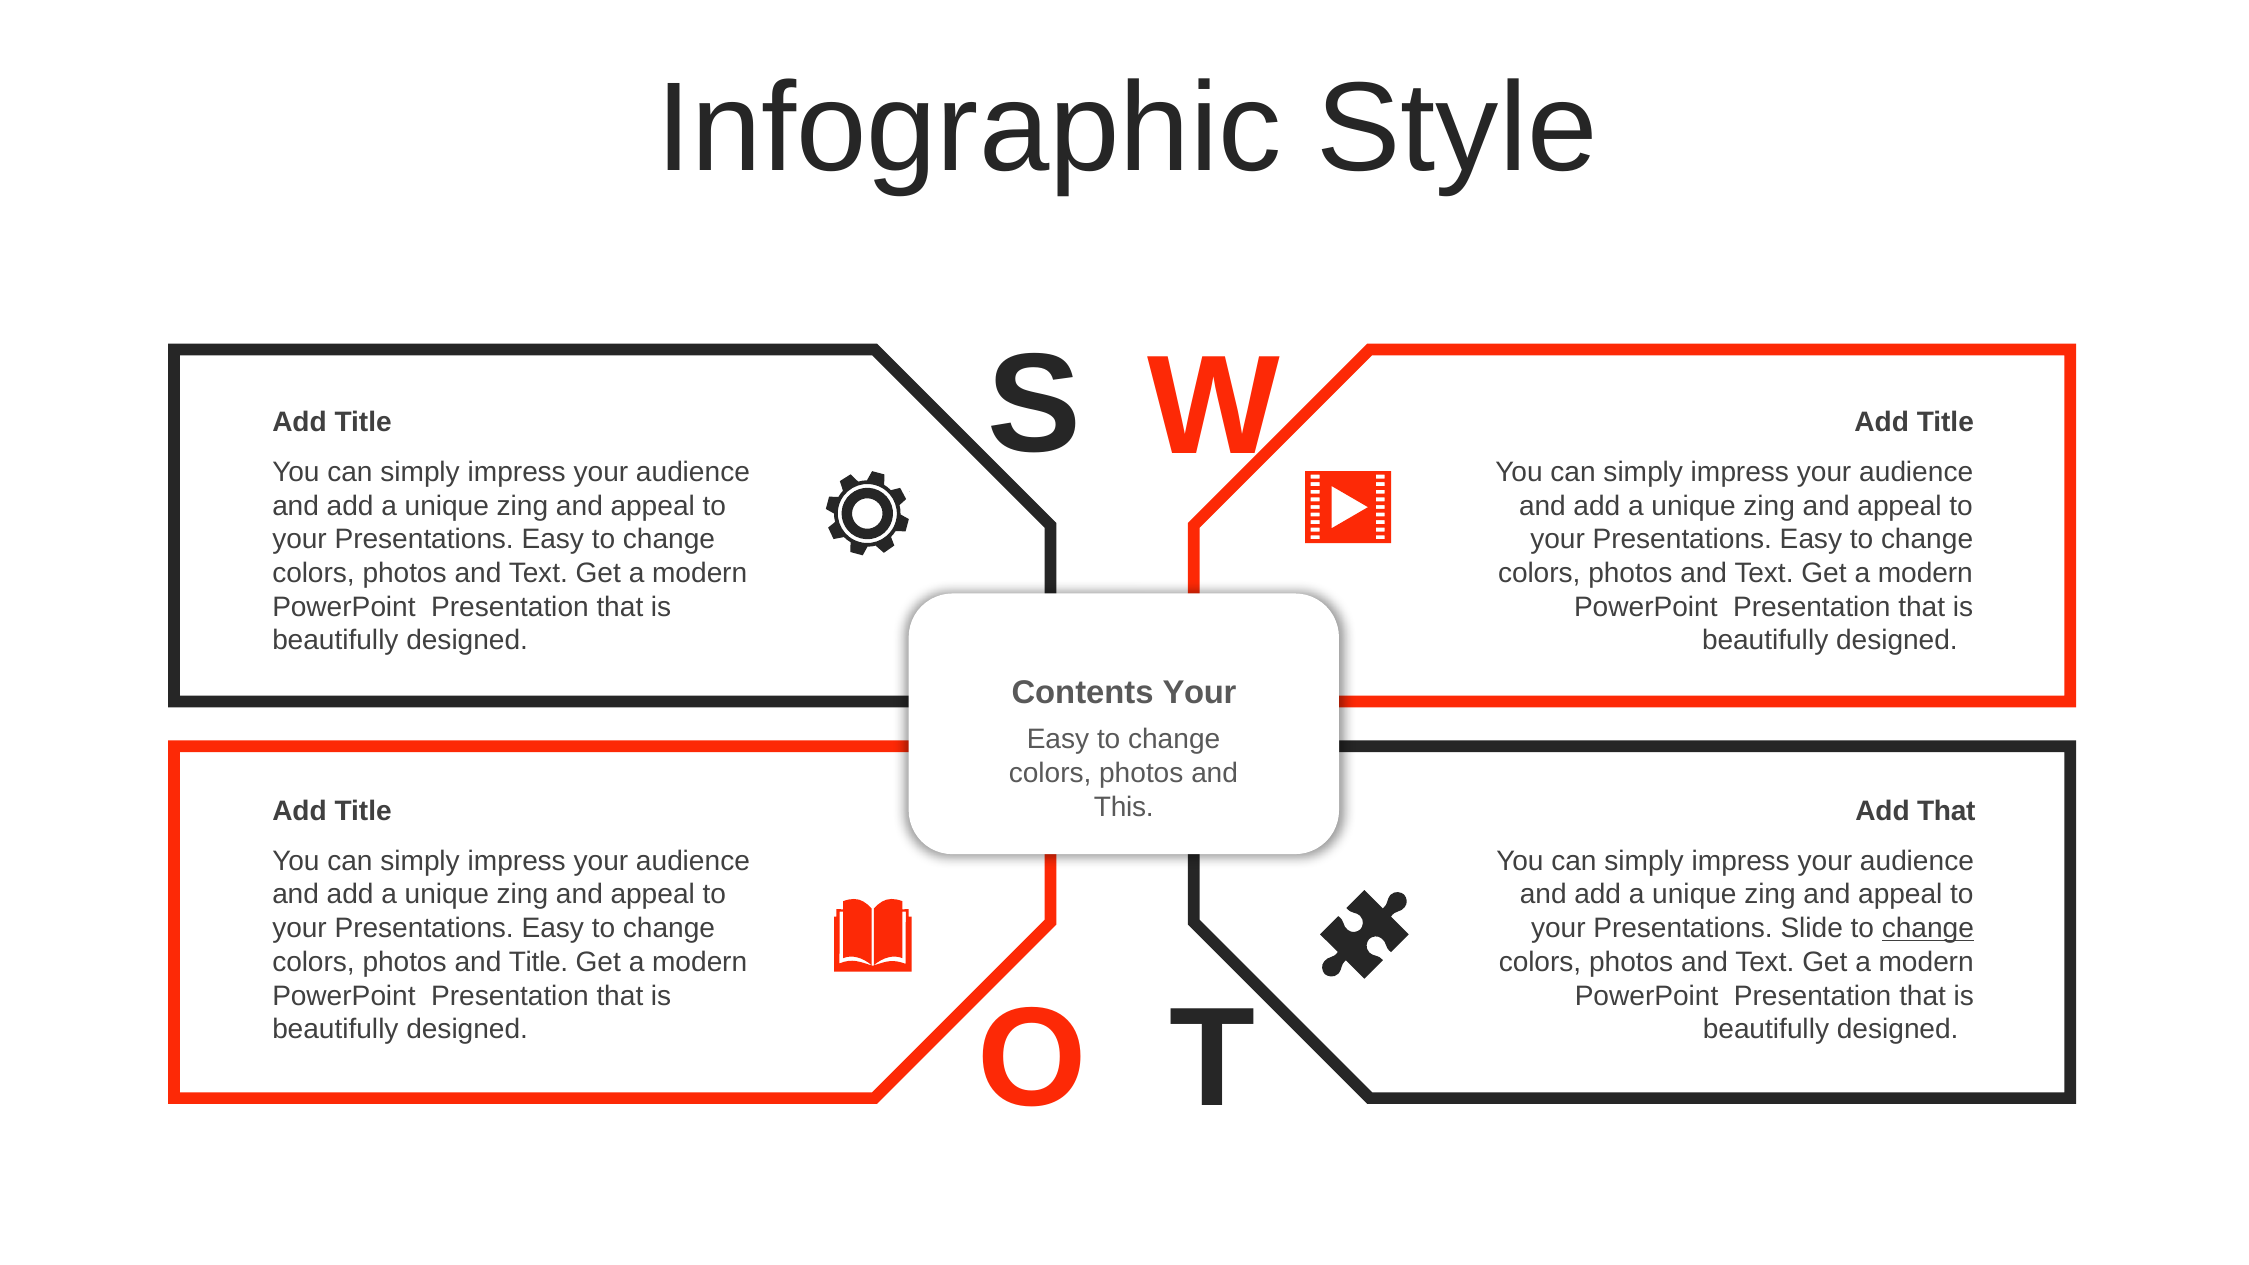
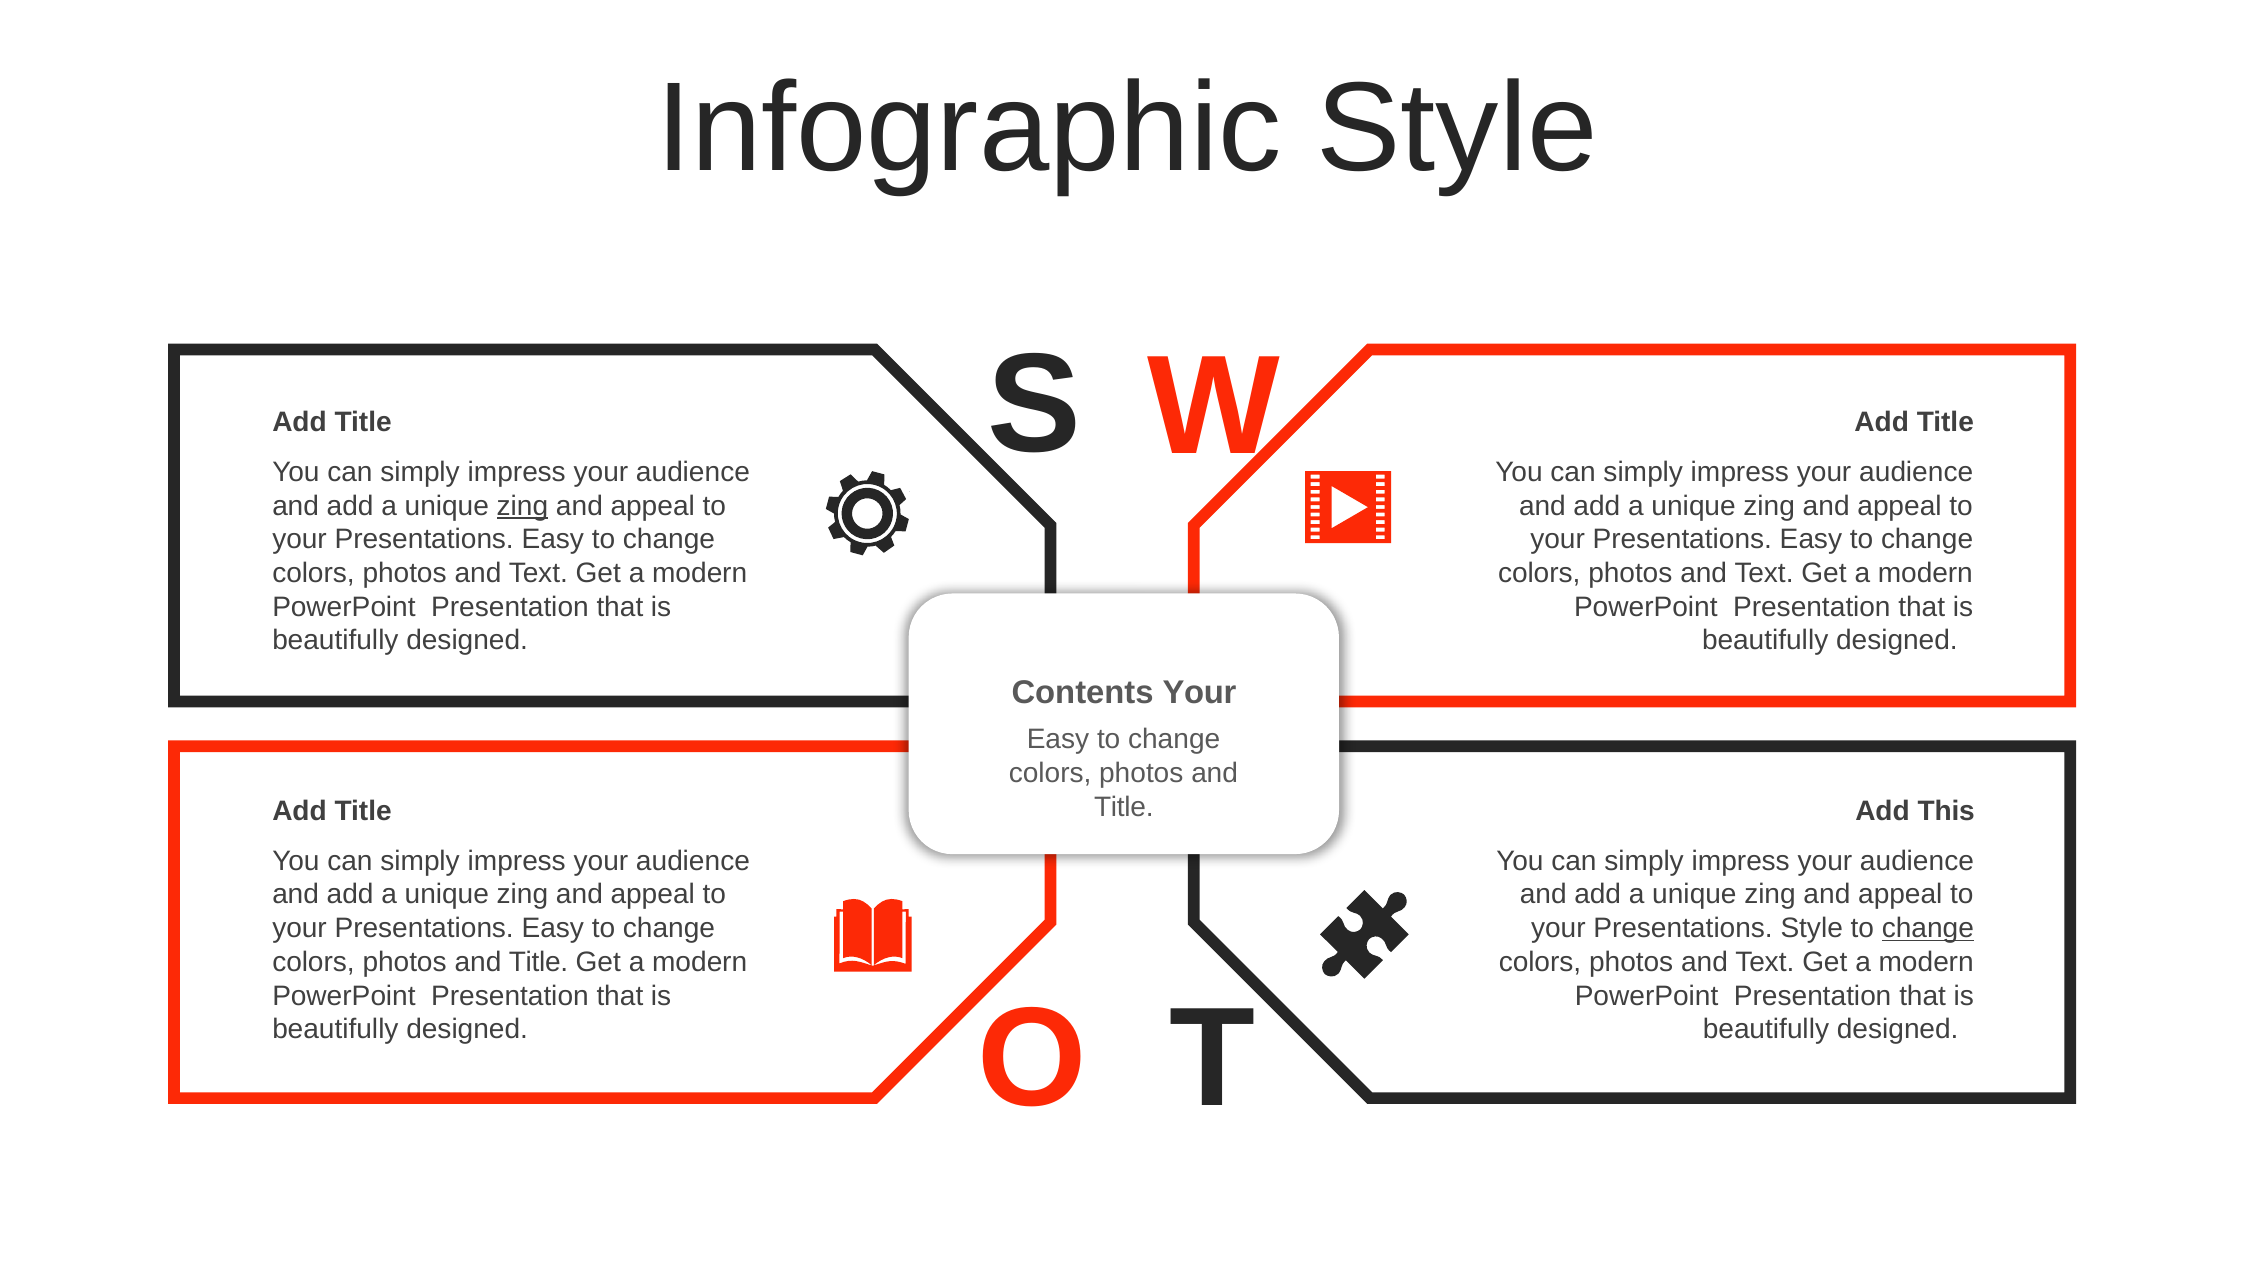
zing underline: none -> present (522, 506)
This: This -> Title (1124, 807)
Add That: That -> This (1946, 811)
Presentations Slide: Slide -> Style (1812, 928)
